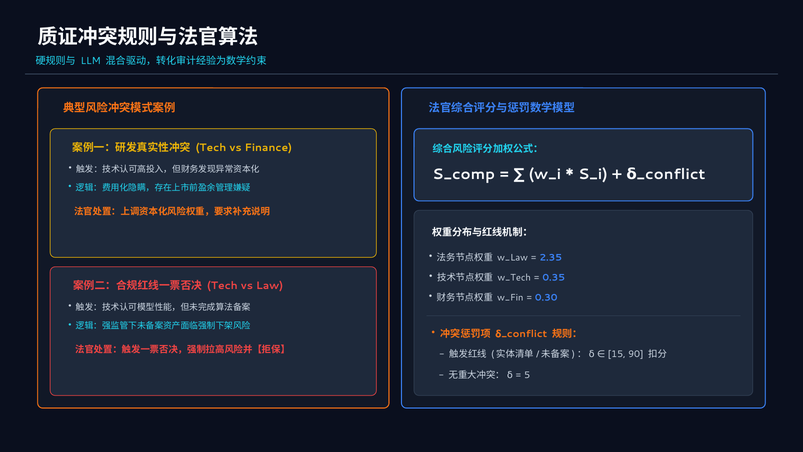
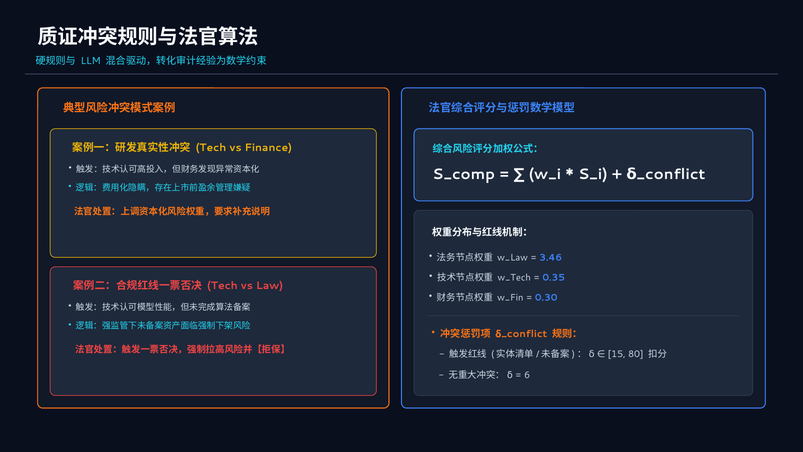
2.35: 2.35 -> 3.46 (551, 257)
90: 90 -> 80 (636, 354)
5: 5 -> 6 (527, 375)
